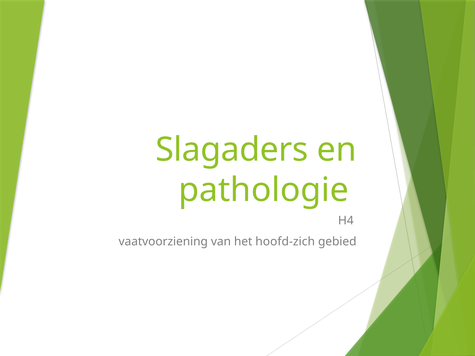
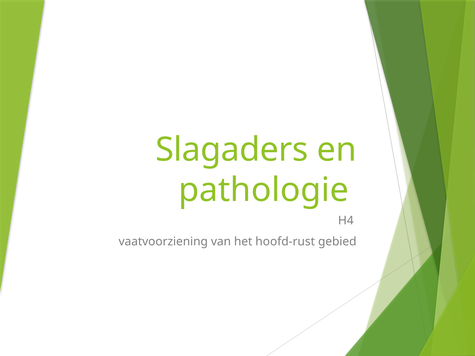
hoofd-zich: hoofd-zich -> hoofd-rust (285, 242)
